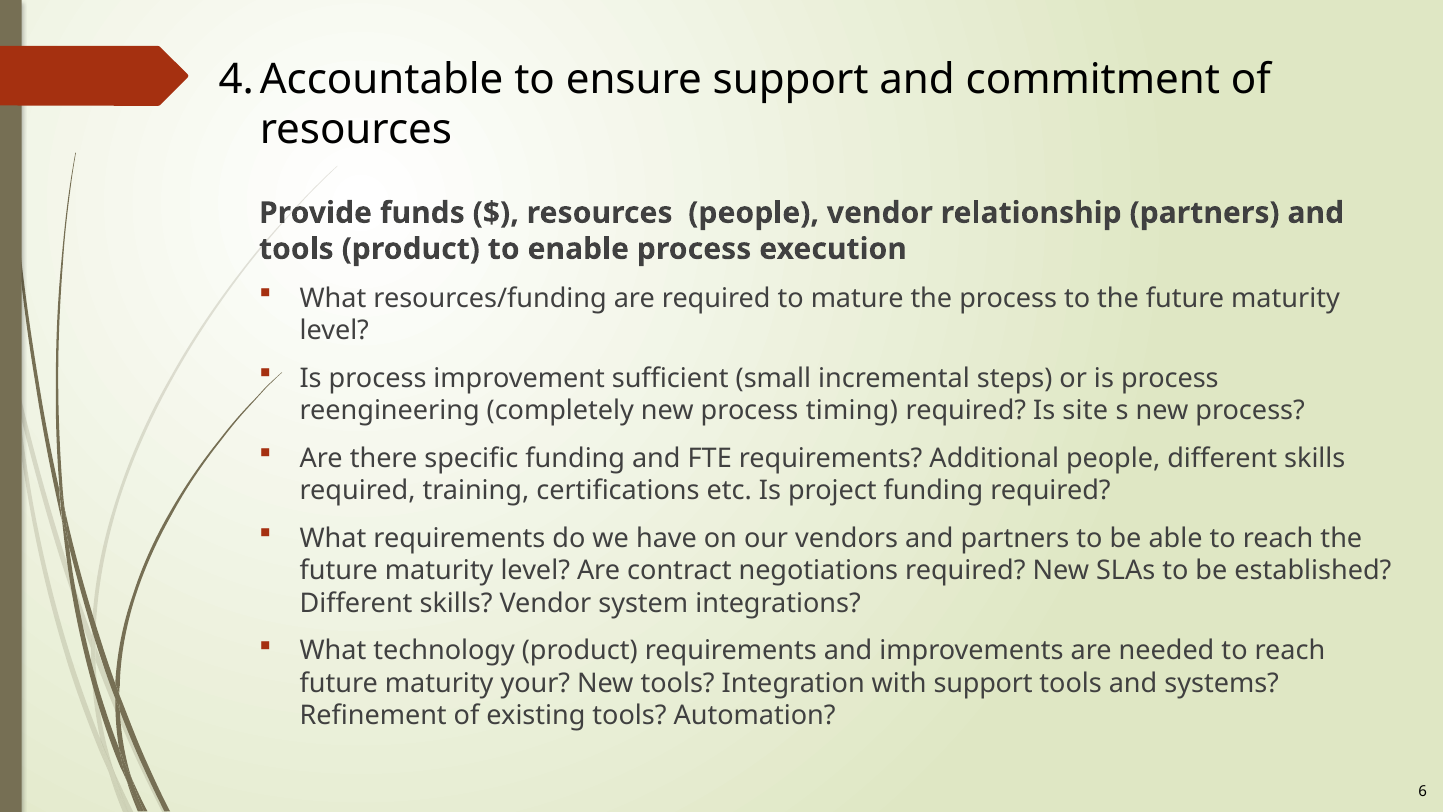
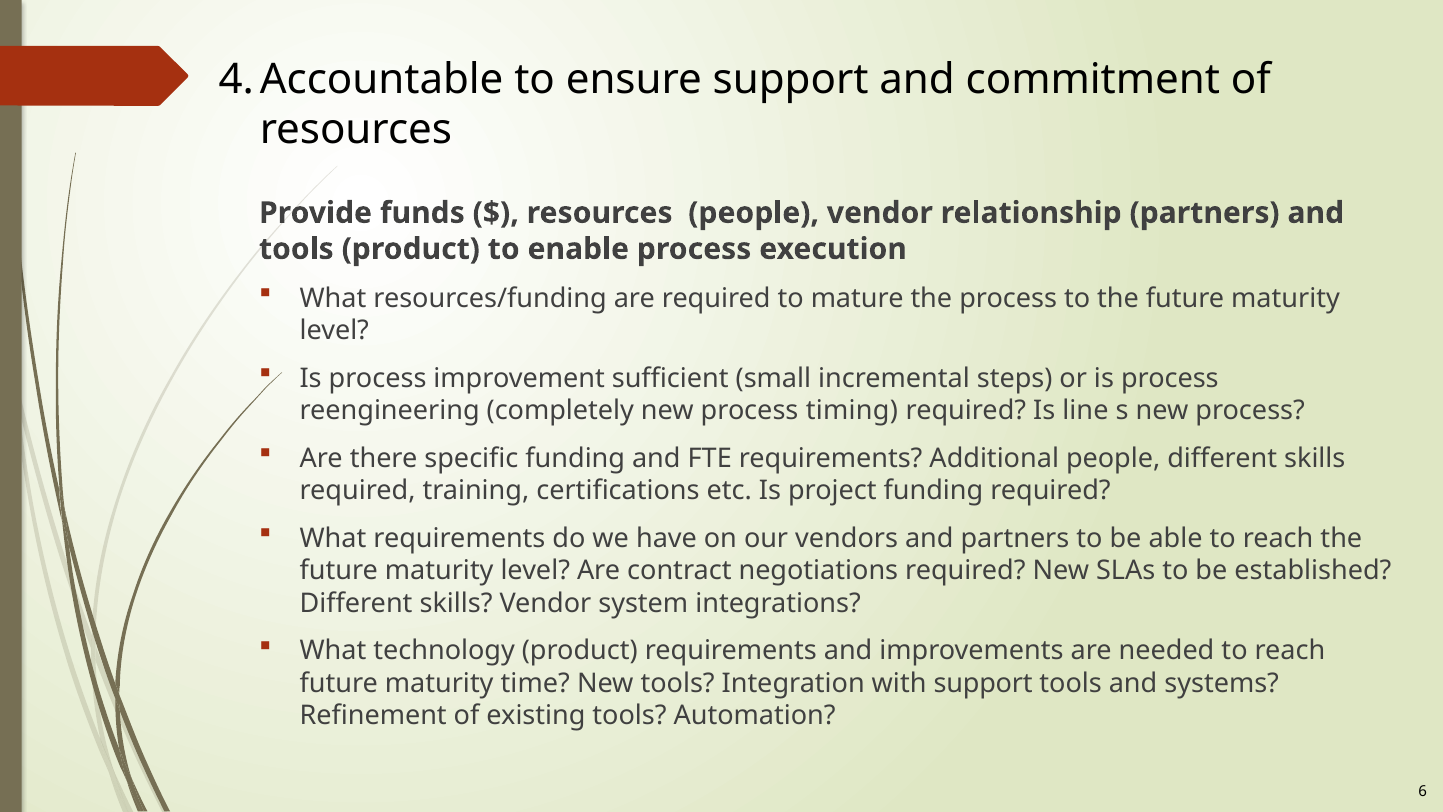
site: site -> line (1085, 410)
your: your -> time (535, 683)
